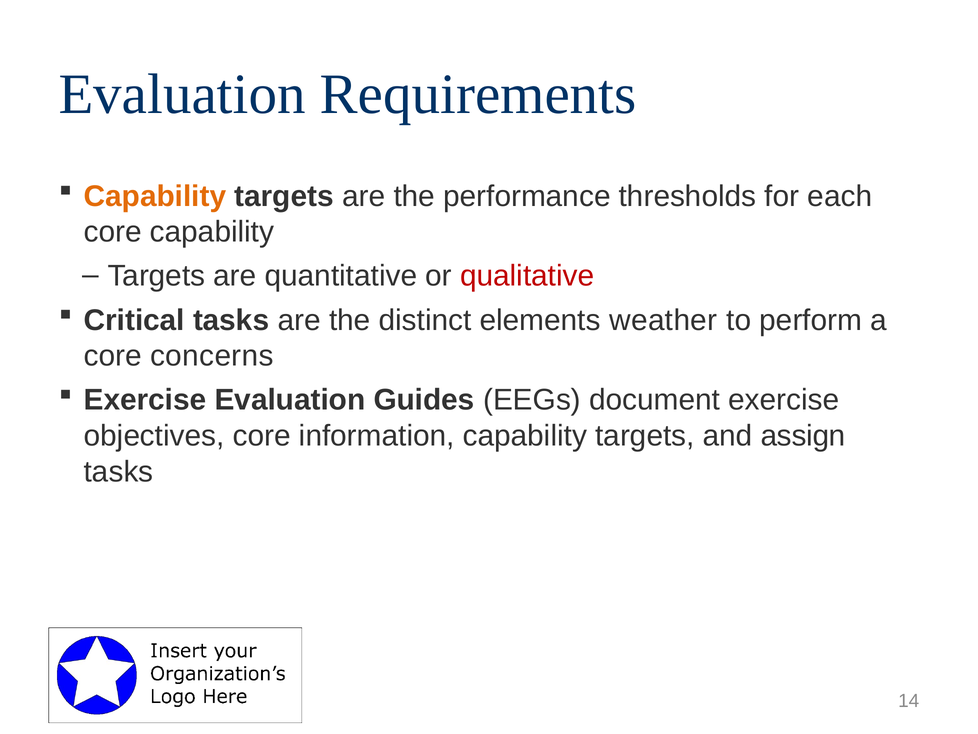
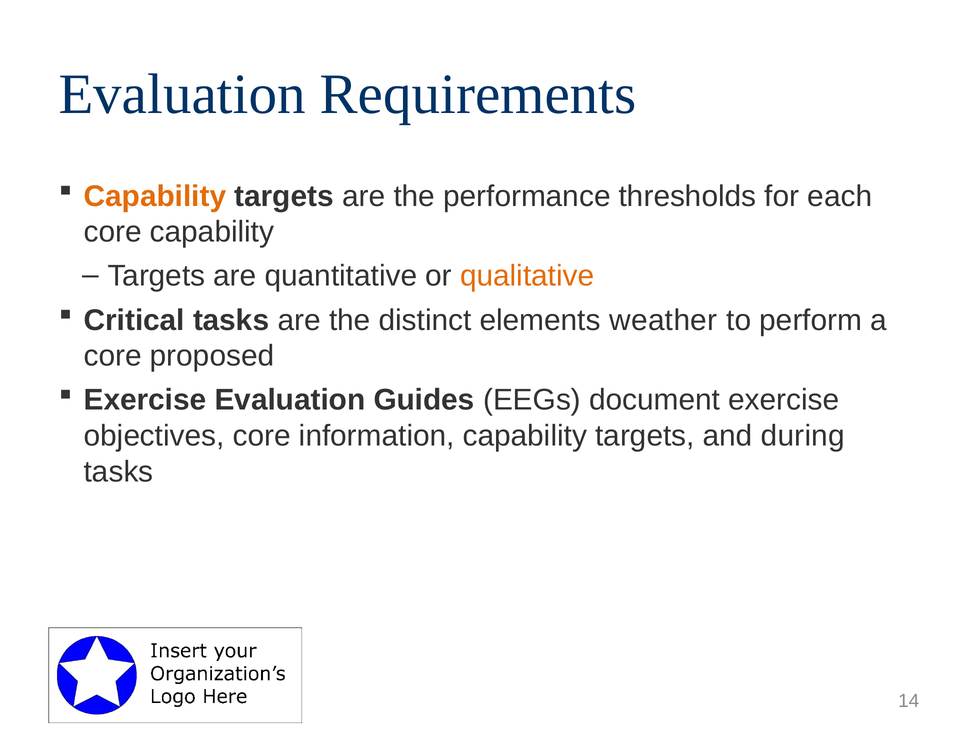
qualitative colour: red -> orange (527, 276)
concerns: concerns -> proposed (212, 356)
assign: assign -> during (803, 436)
